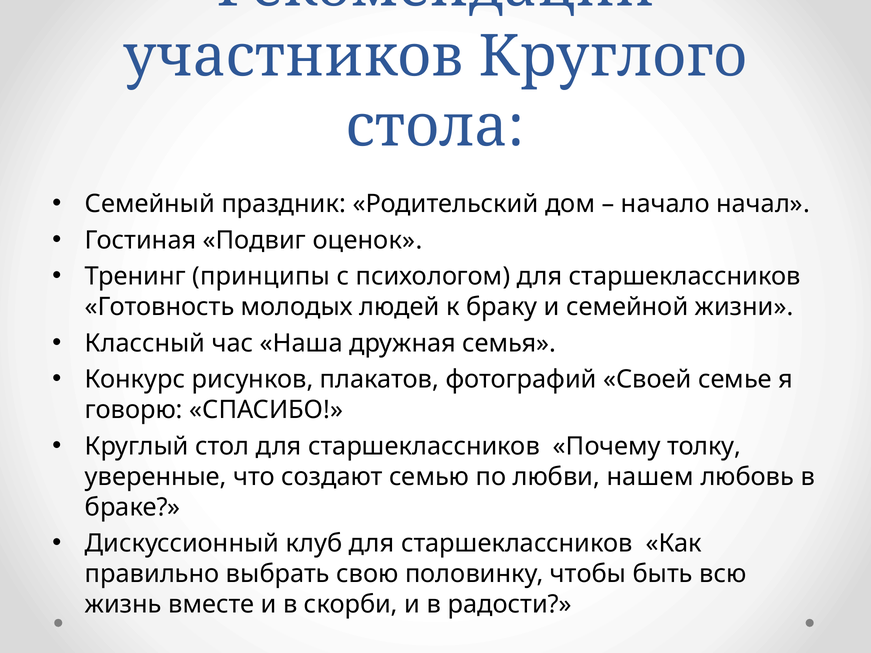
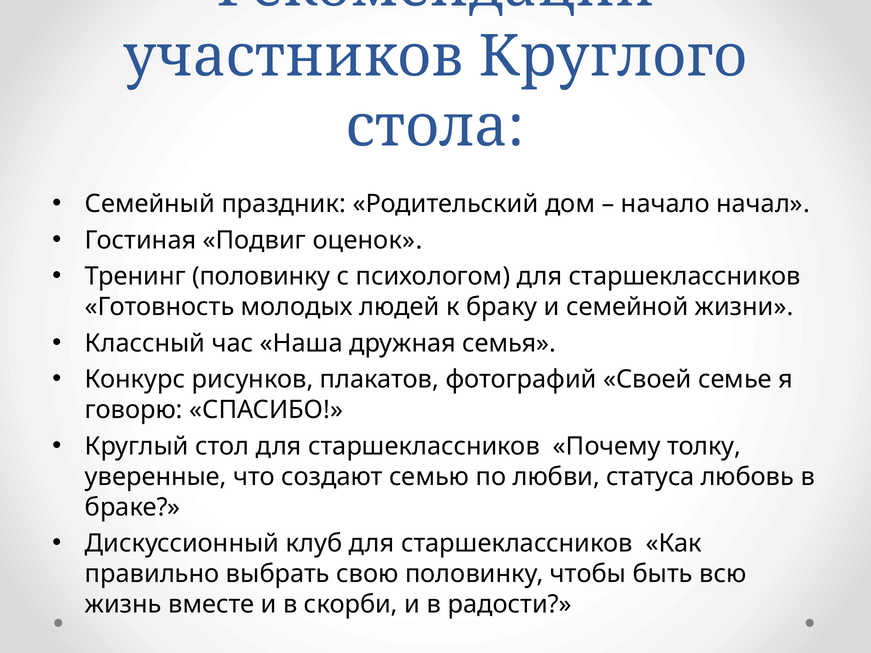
Тренинг принципы: принципы -> половинку (261, 277)
нашем: нашем -> статуса (650, 477)
